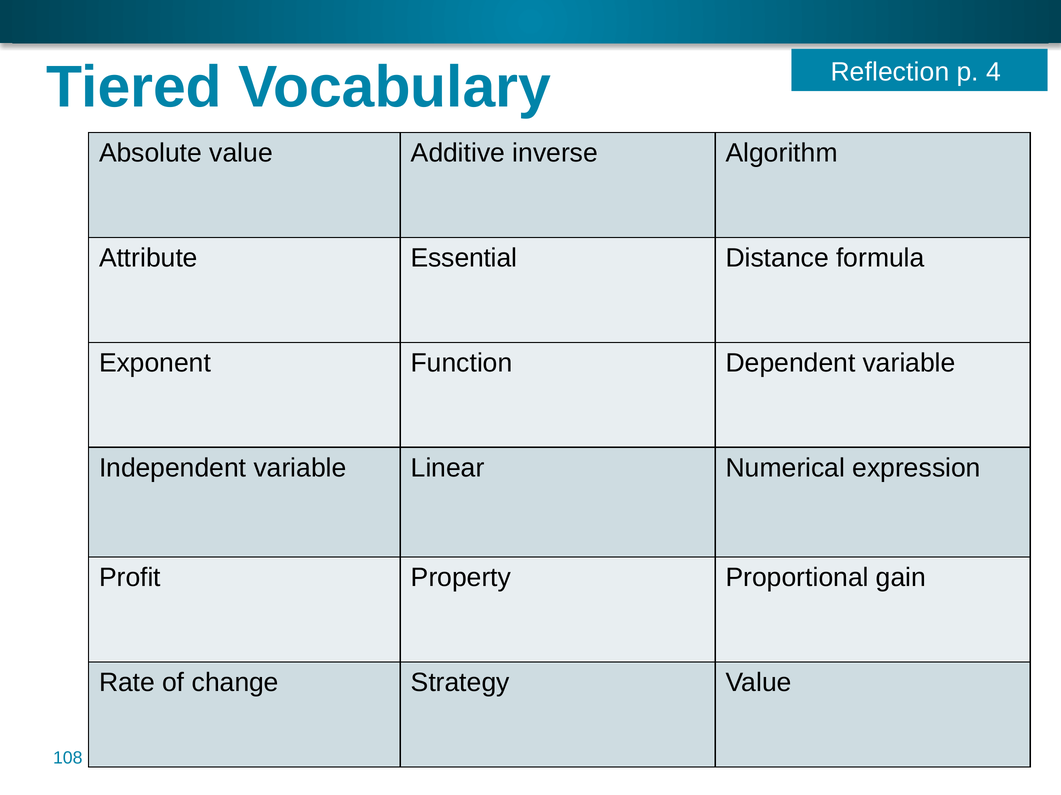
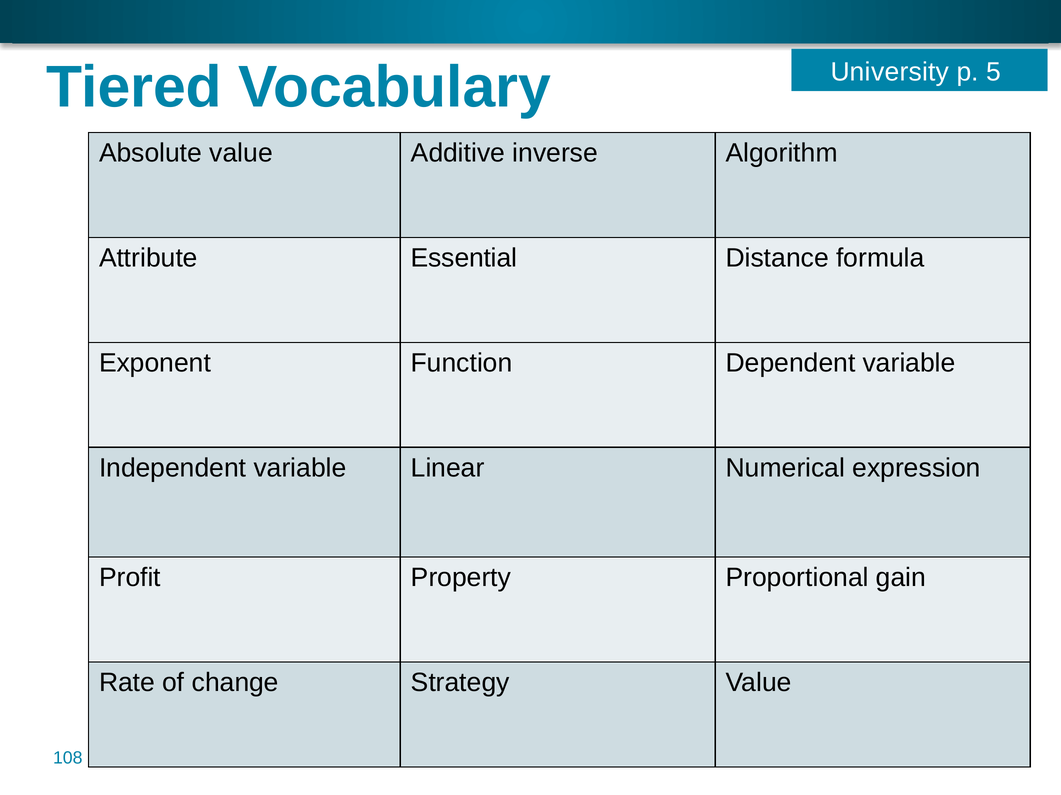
Reflection: Reflection -> University (890, 72)
4: 4 -> 5 (993, 72)
